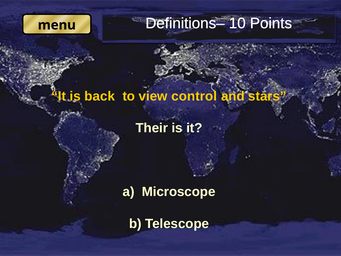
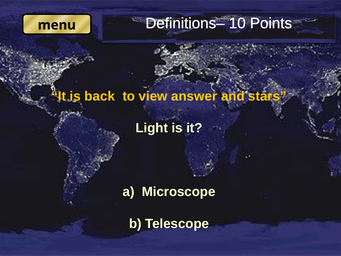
control: control -> answer (194, 96)
Their: Their -> Light (152, 128)
